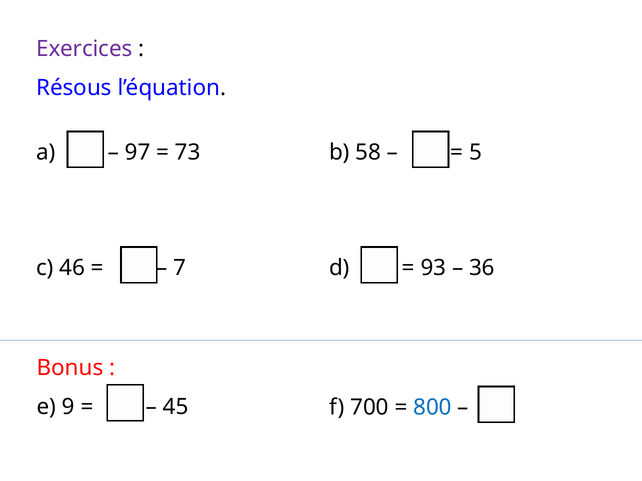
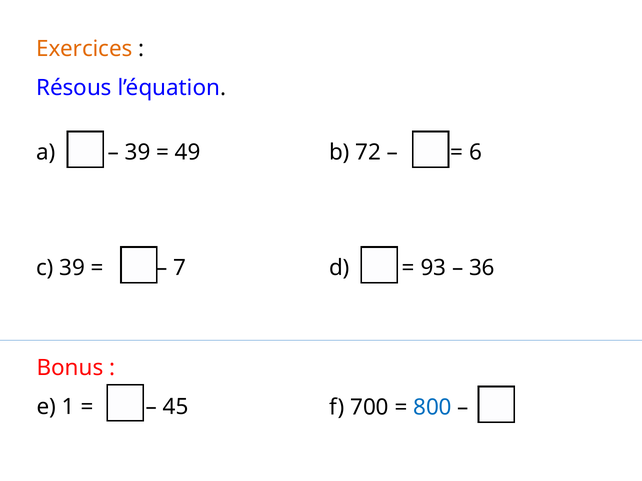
Exercices colour: purple -> orange (84, 49)
97: 97 -> 39 (138, 152)
73: 73 -> 49 (188, 152)
58: 58 -> 72 (368, 152)
5: 5 -> 6 (476, 152)
c 46: 46 -> 39 (72, 268)
9: 9 -> 1 (68, 407)
